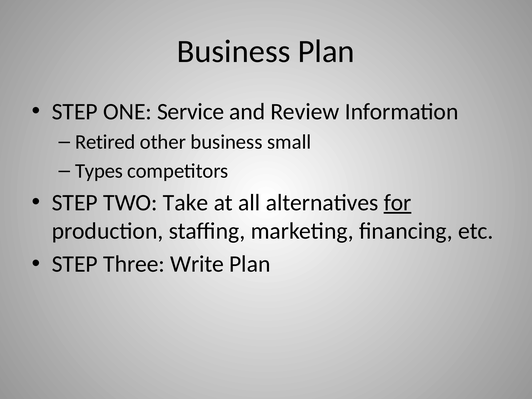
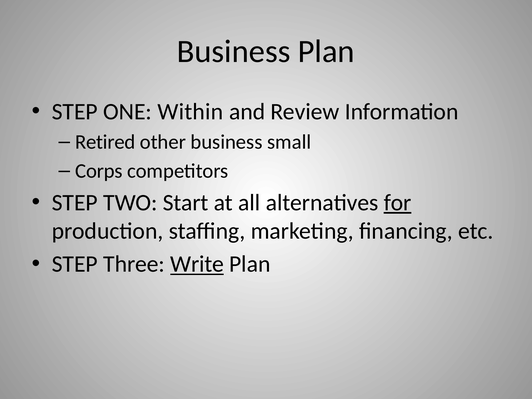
Service: Service -> Within (190, 112)
Types: Types -> Corps (99, 171)
Take: Take -> Start (186, 203)
Write underline: none -> present (197, 264)
